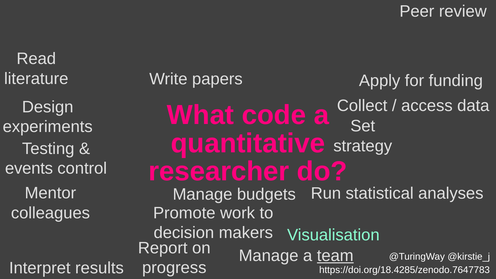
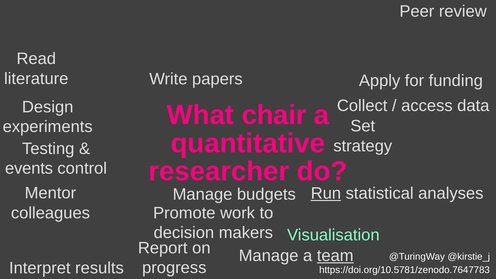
code: code -> chair (274, 115)
Run underline: none -> present (326, 193)
https://doi.org/18.4285/zenodo.7647783: https://doi.org/18.4285/zenodo.7647783 -> https://doi.org/10.5781/zenodo.7647783 (405, 270)
